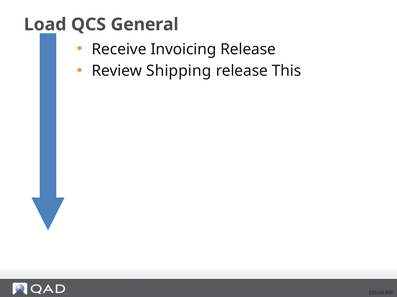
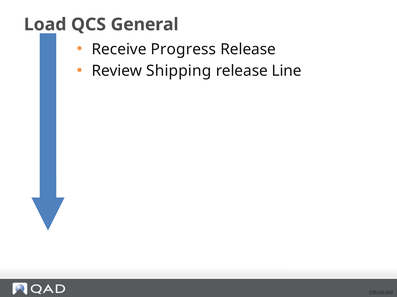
Invoicing: Invoicing -> Progress (183, 49)
This: This -> Line (287, 71)
